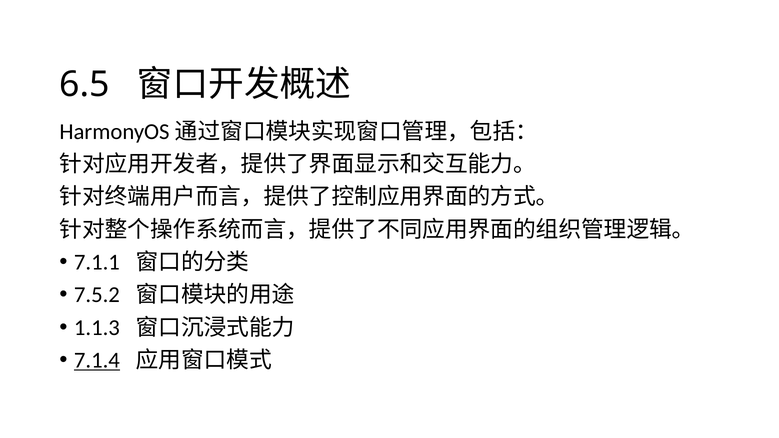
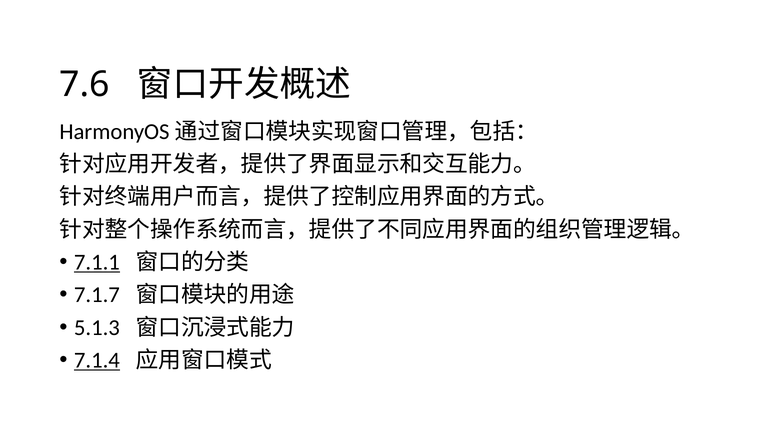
6.5: 6.5 -> 7.6 (85, 85)
7.1.1 underline: none -> present (97, 262)
7.5.2: 7.5.2 -> 7.1.7 (97, 295)
1.1.3: 1.1.3 -> 5.1.3 (97, 328)
